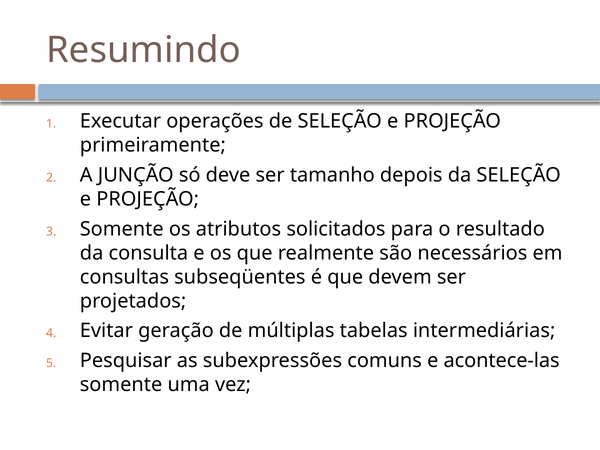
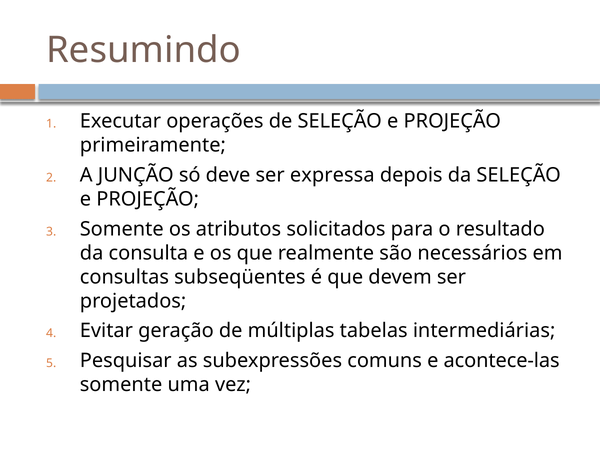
tamanho: tamanho -> expressa (332, 175)
